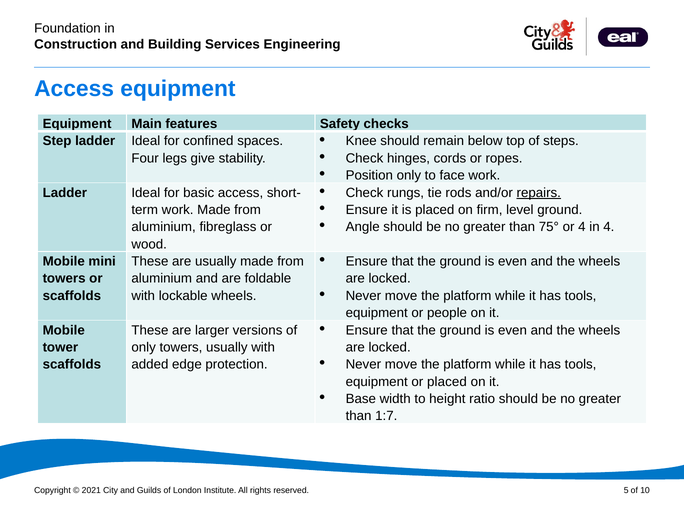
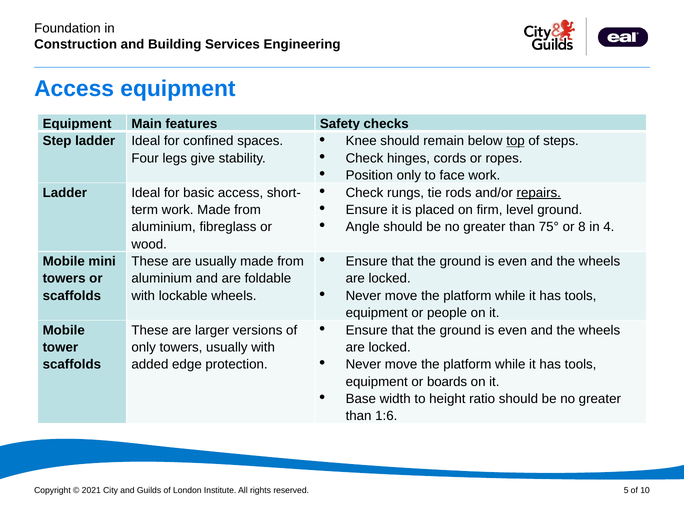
top underline: none -> present (515, 141)
or 4: 4 -> 8 (582, 227)
or placed: placed -> boards (447, 382)
1:7: 1:7 -> 1:6 (386, 416)
